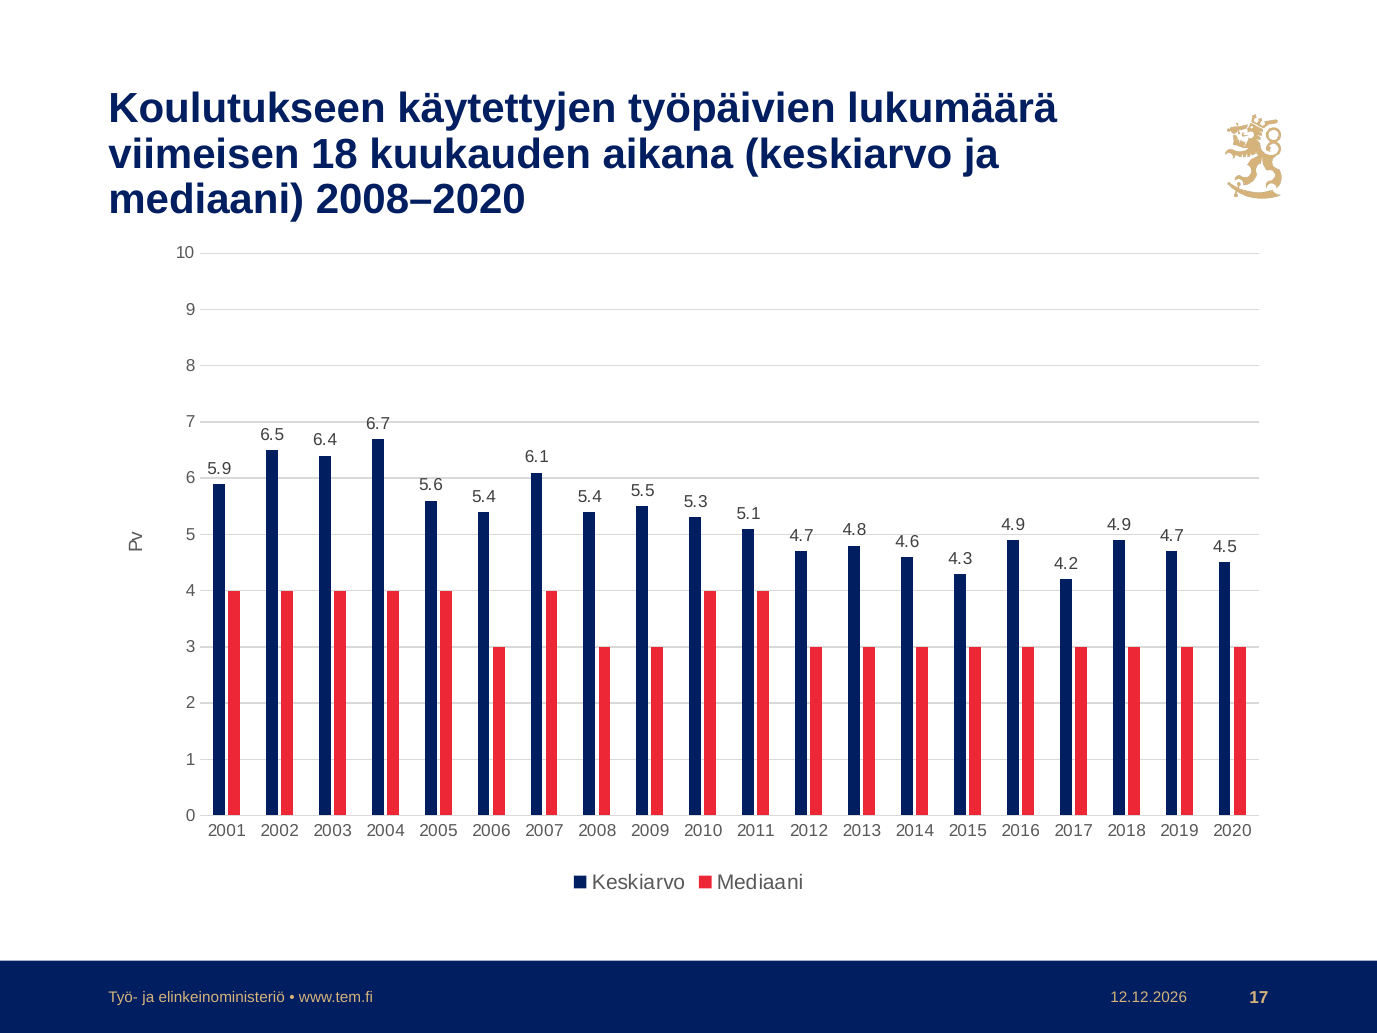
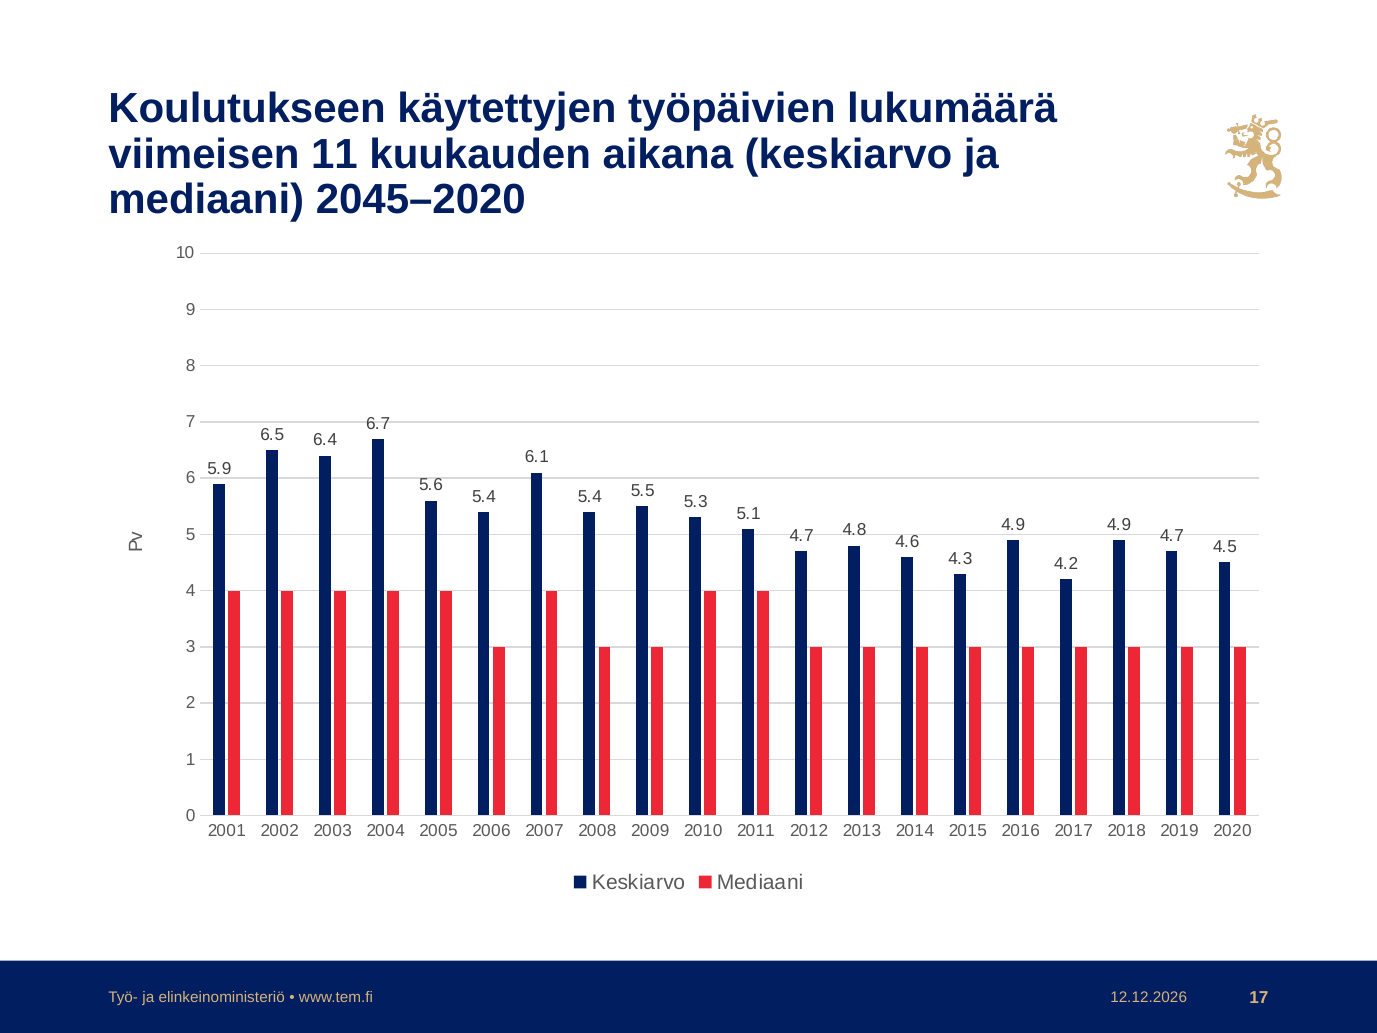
18: 18 -> 11 (334, 155)
2008–2020: 2008–2020 -> 2045–2020 (421, 200)
